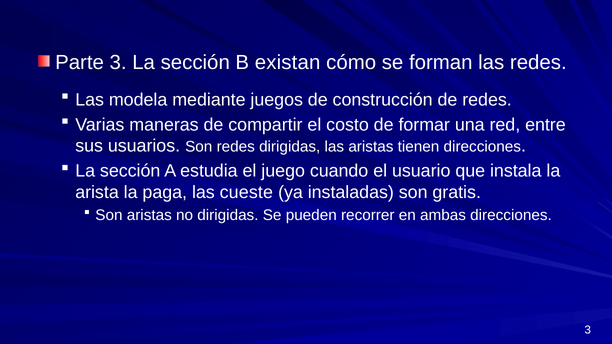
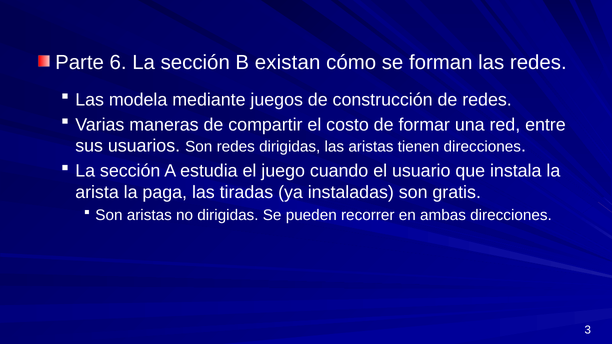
Parte 3: 3 -> 6 (118, 63)
cueste: cueste -> tiradas (246, 193)
